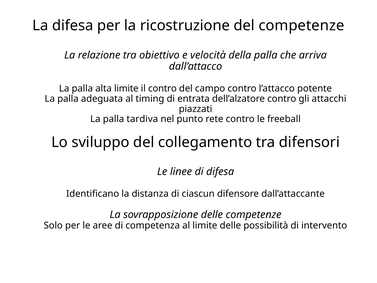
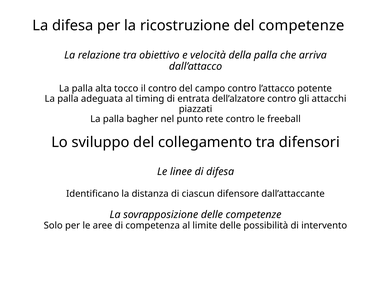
alta limite: limite -> tocco (126, 88)
tardiva: tardiva -> bagher (142, 119)
